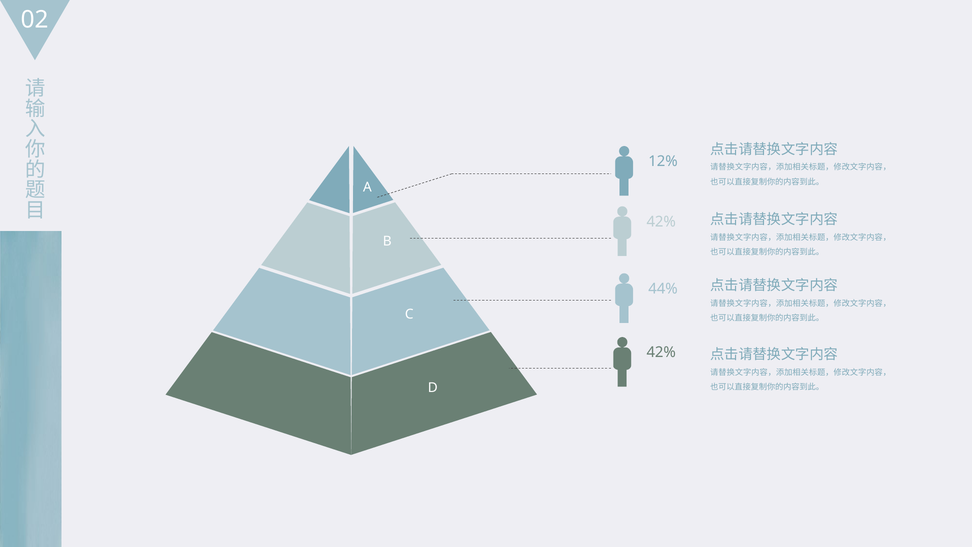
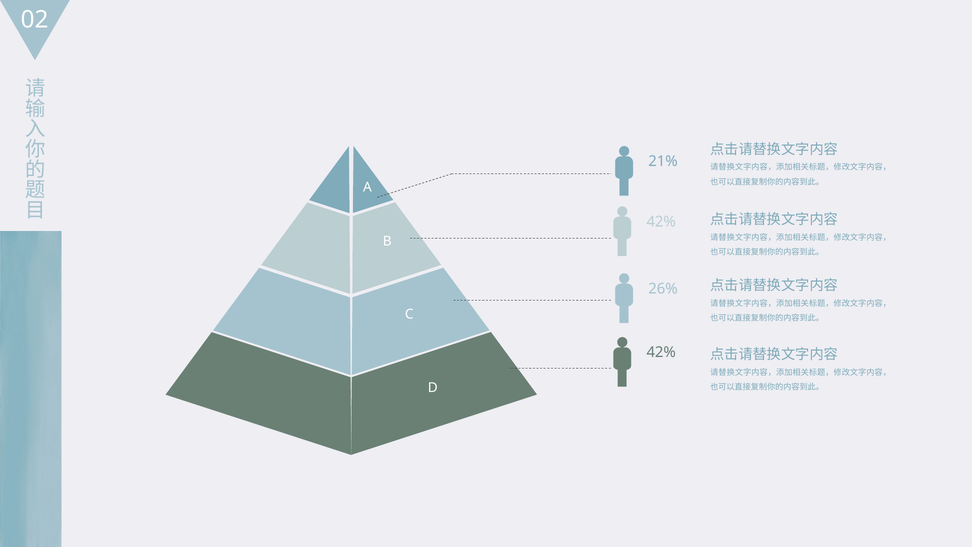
12%: 12% -> 21% (663, 161)
44%: 44% -> 26% (663, 288)
